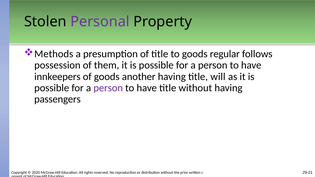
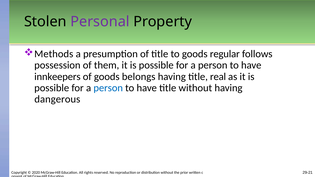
another: another -> belongs (139, 77)
will: will -> real (218, 77)
person colour: purple -> blue (108, 88)
passengers: passengers -> dangerous (57, 99)
